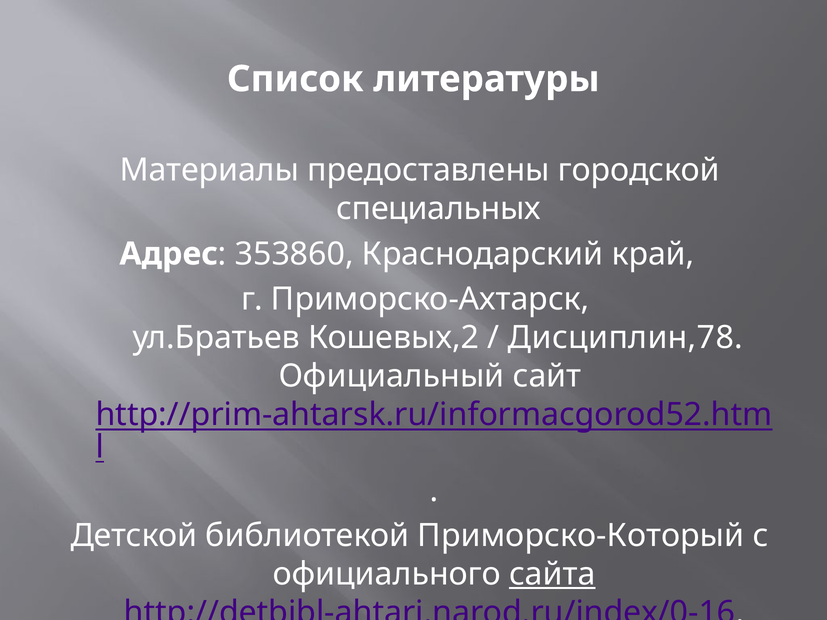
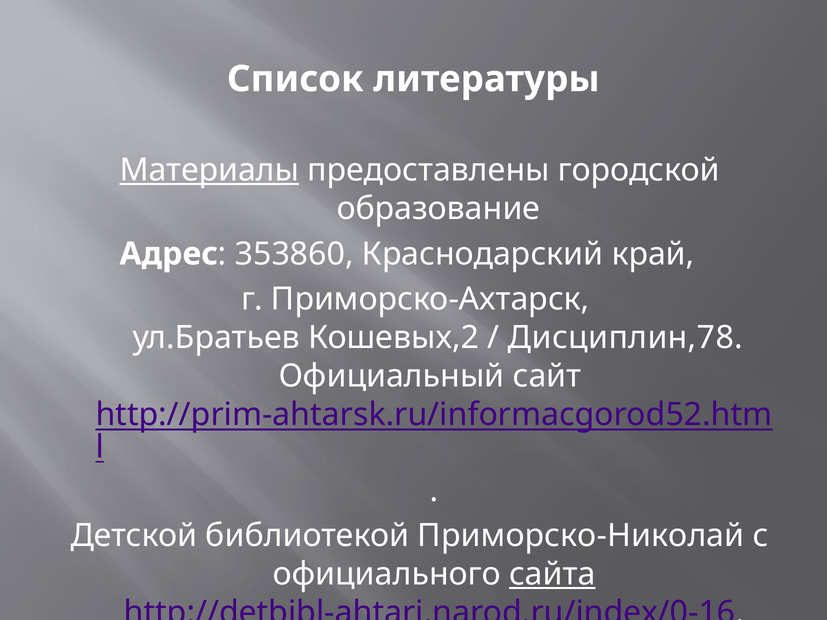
Материалы underline: none -> present (209, 170)
специальных: специальных -> образование (438, 209)
Приморско-Который: Приморско-Который -> Приморско-Николай (581, 536)
